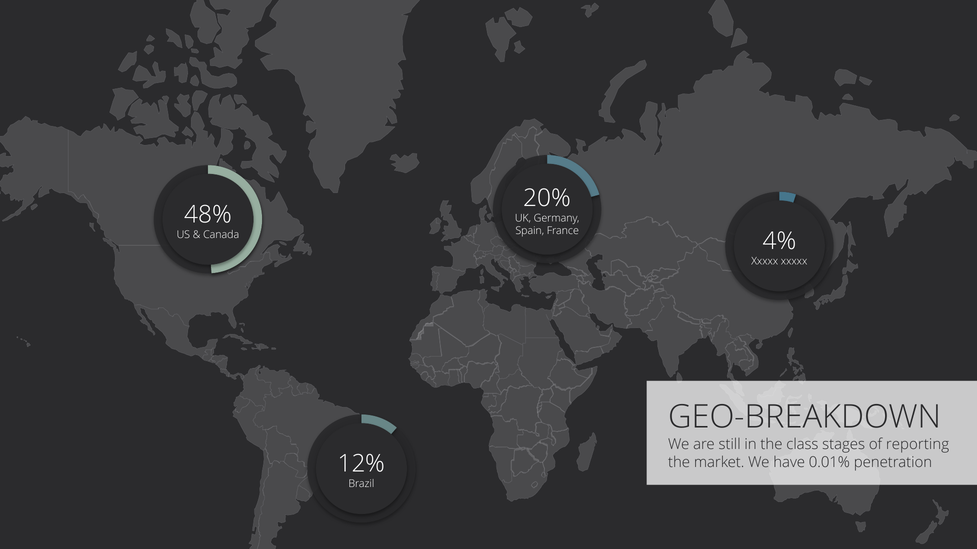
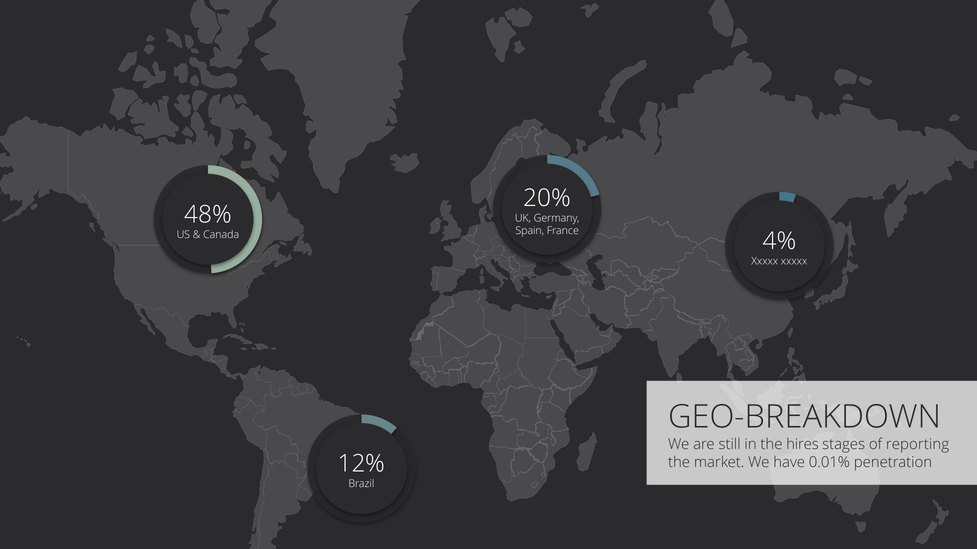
class: class -> hires (802, 445)
